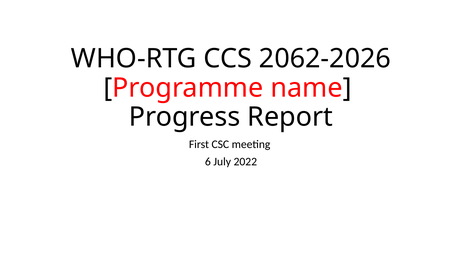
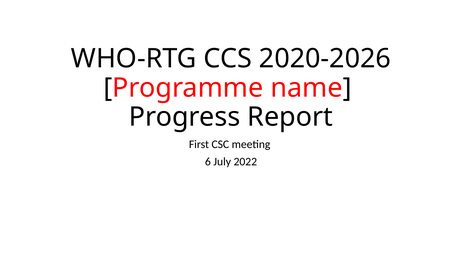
2062-2026: 2062-2026 -> 2020-2026 (325, 59)
